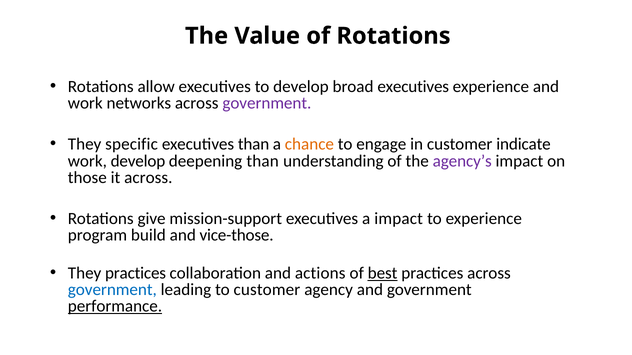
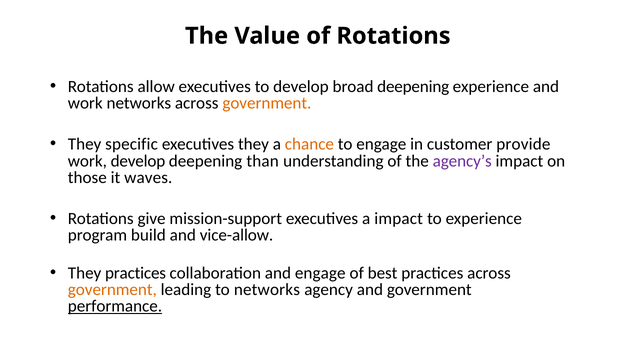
broad executives: executives -> deepening (413, 87)
government colour: purple -> orange (267, 104)
executives than: than -> they (253, 145)
indicate: indicate -> provide (523, 145)
it across: across -> waves (148, 178)
vice-those: vice-those -> vice-allow (237, 235)
and actions: actions -> engage (320, 274)
best underline: present -> none (383, 274)
government colour: blue -> orange (112, 290)
to customer: customer -> networks (267, 290)
